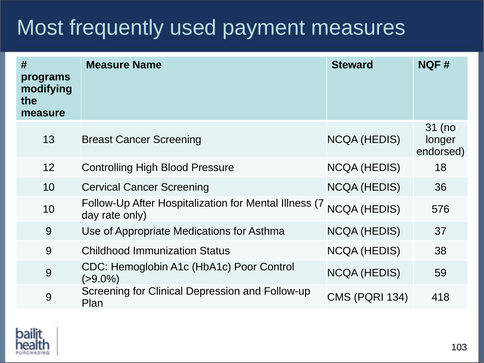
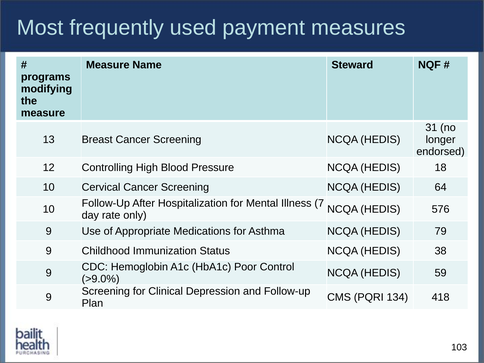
36: 36 -> 64 (441, 187)
37: 37 -> 79 (441, 231)
